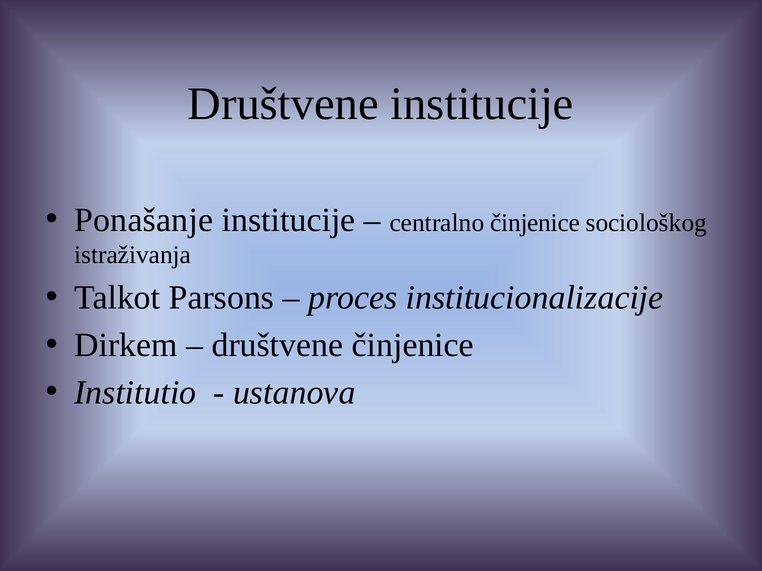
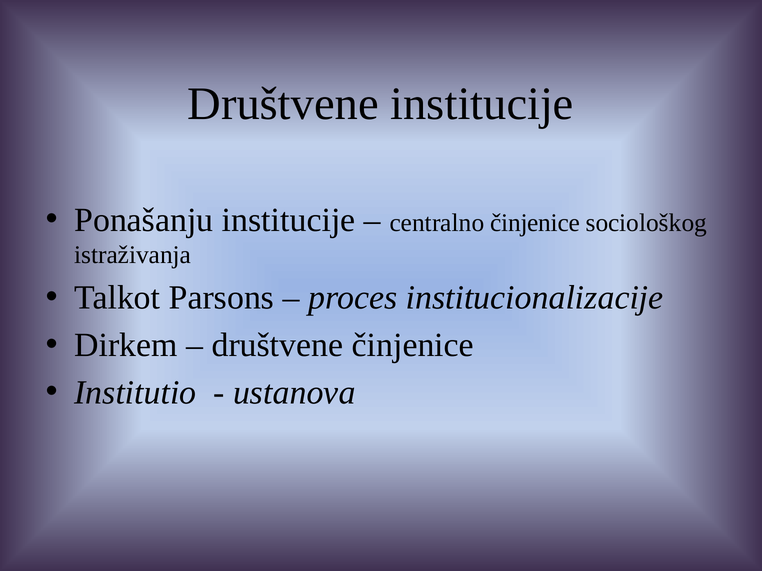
Ponašanje: Ponašanje -> Ponašanju (144, 220)
